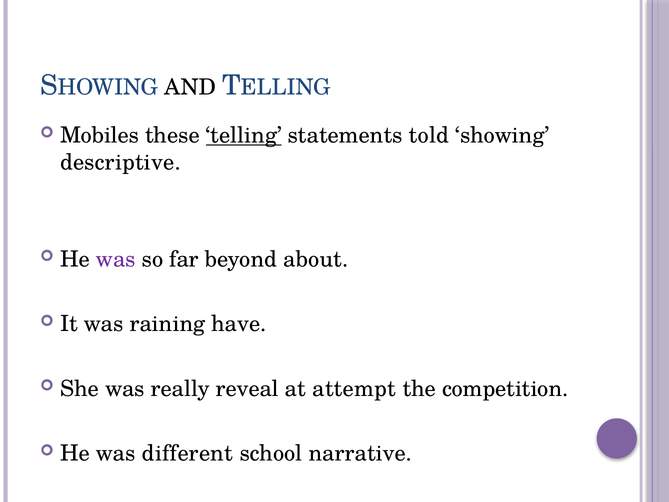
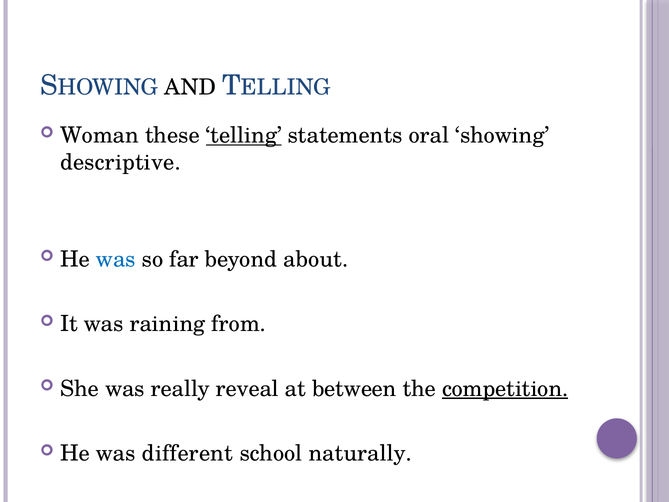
Mobiles: Mobiles -> Woman (99, 135)
told: told -> oral (429, 135)
was colour: purple -> blue (116, 259)
have: have -> from (239, 324)
attempt: attempt -> between (354, 388)
competition underline: none -> present (505, 388)
narrative: narrative -> naturally (360, 453)
